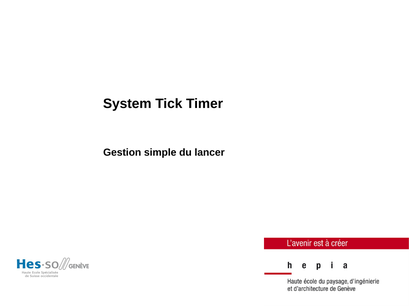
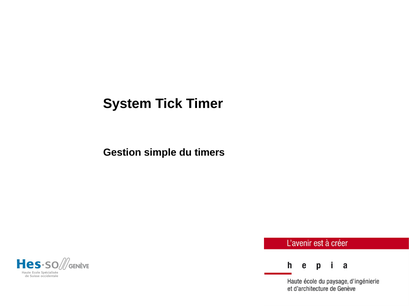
lancer: lancer -> timers (210, 153)
